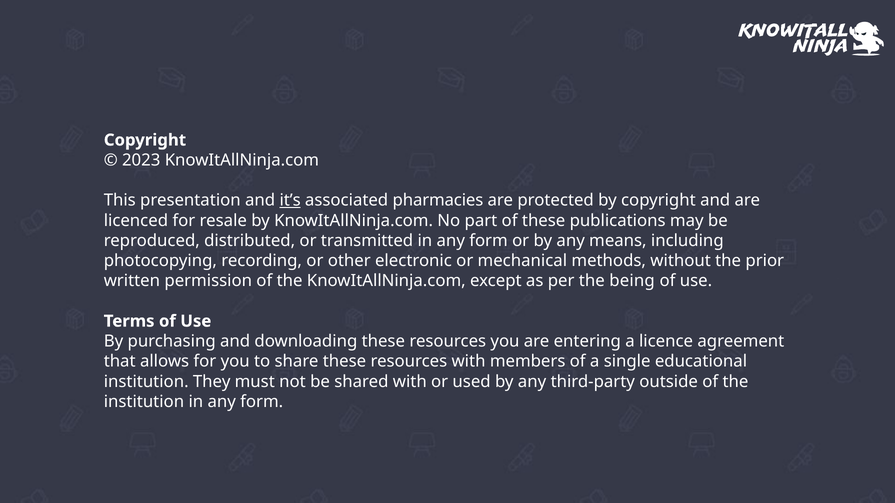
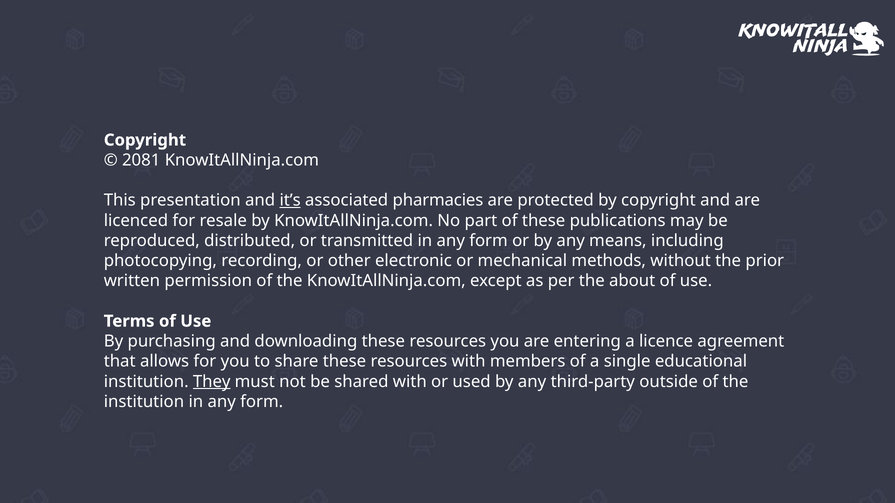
2023: 2023 -> 2081 (141, 160)
being: being -> about (632, 281)
They underline: none -> present (212, 382)
